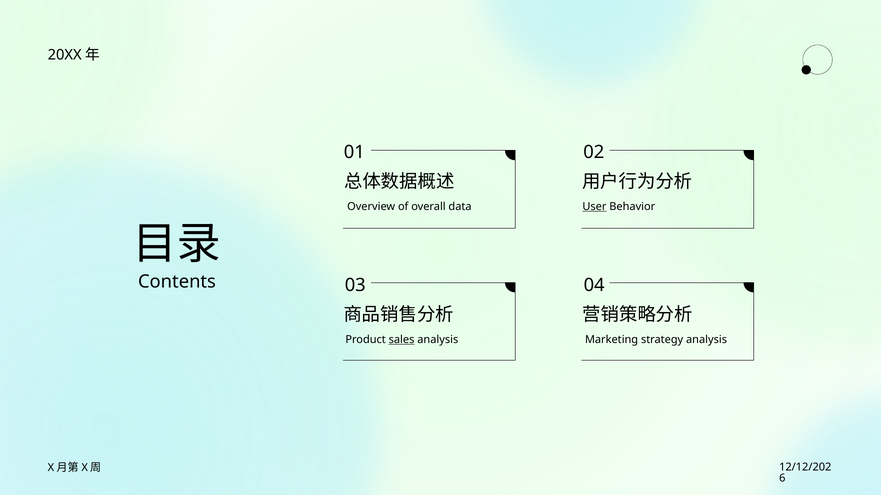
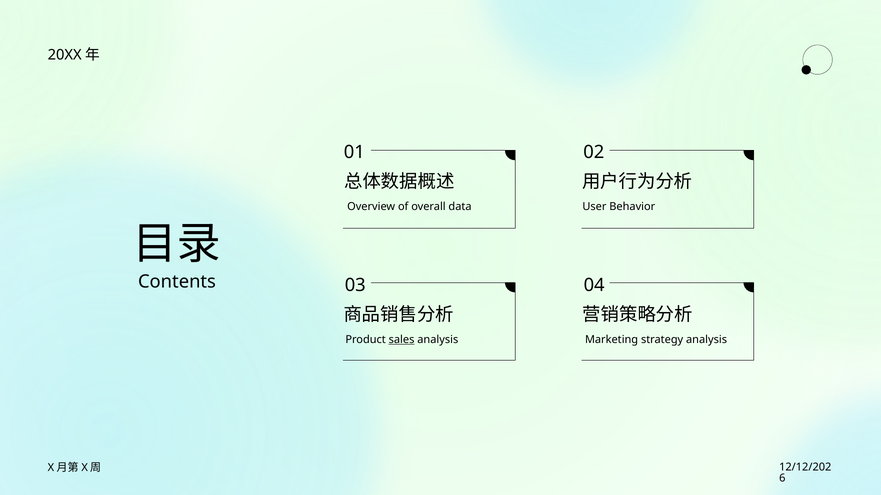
User underline: present -> none (594, 207)
